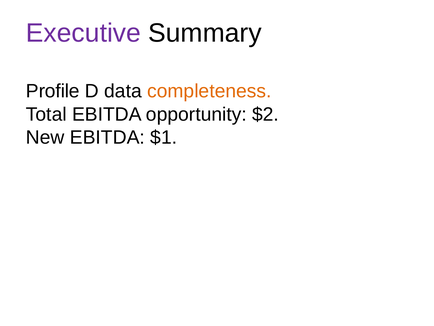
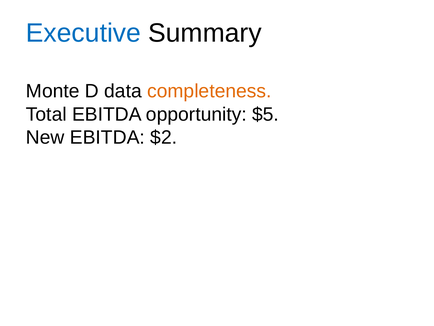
Executive colour: purple -> blue (83, 33)
Profile: Profile -> Monte (53, 91)
$2: $2 -> $5 (266, 114)
$1: $1 -> $2 (164, 137)
